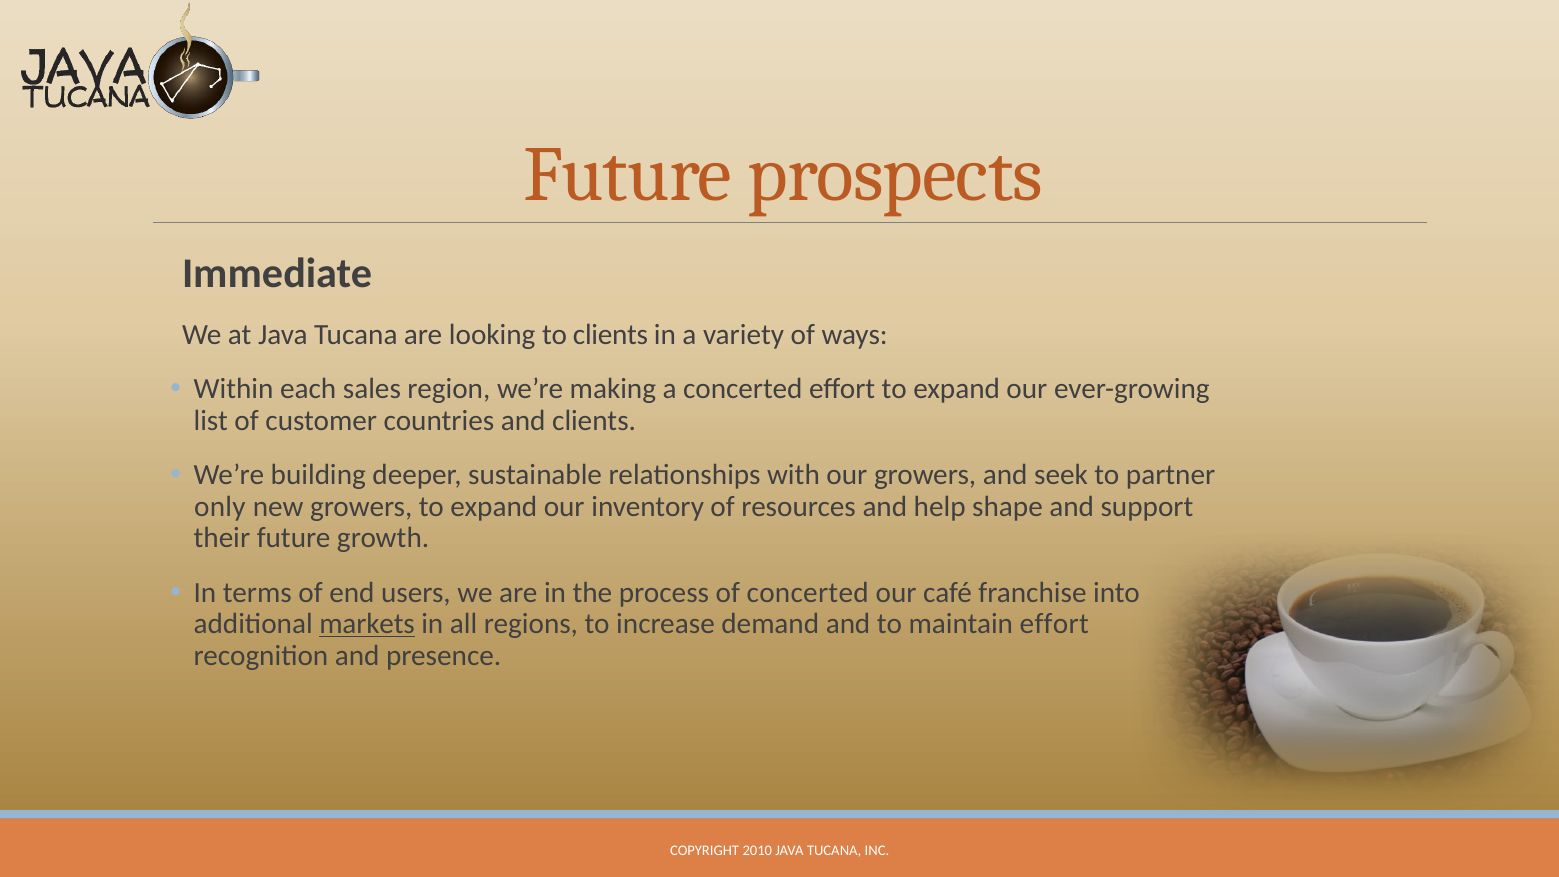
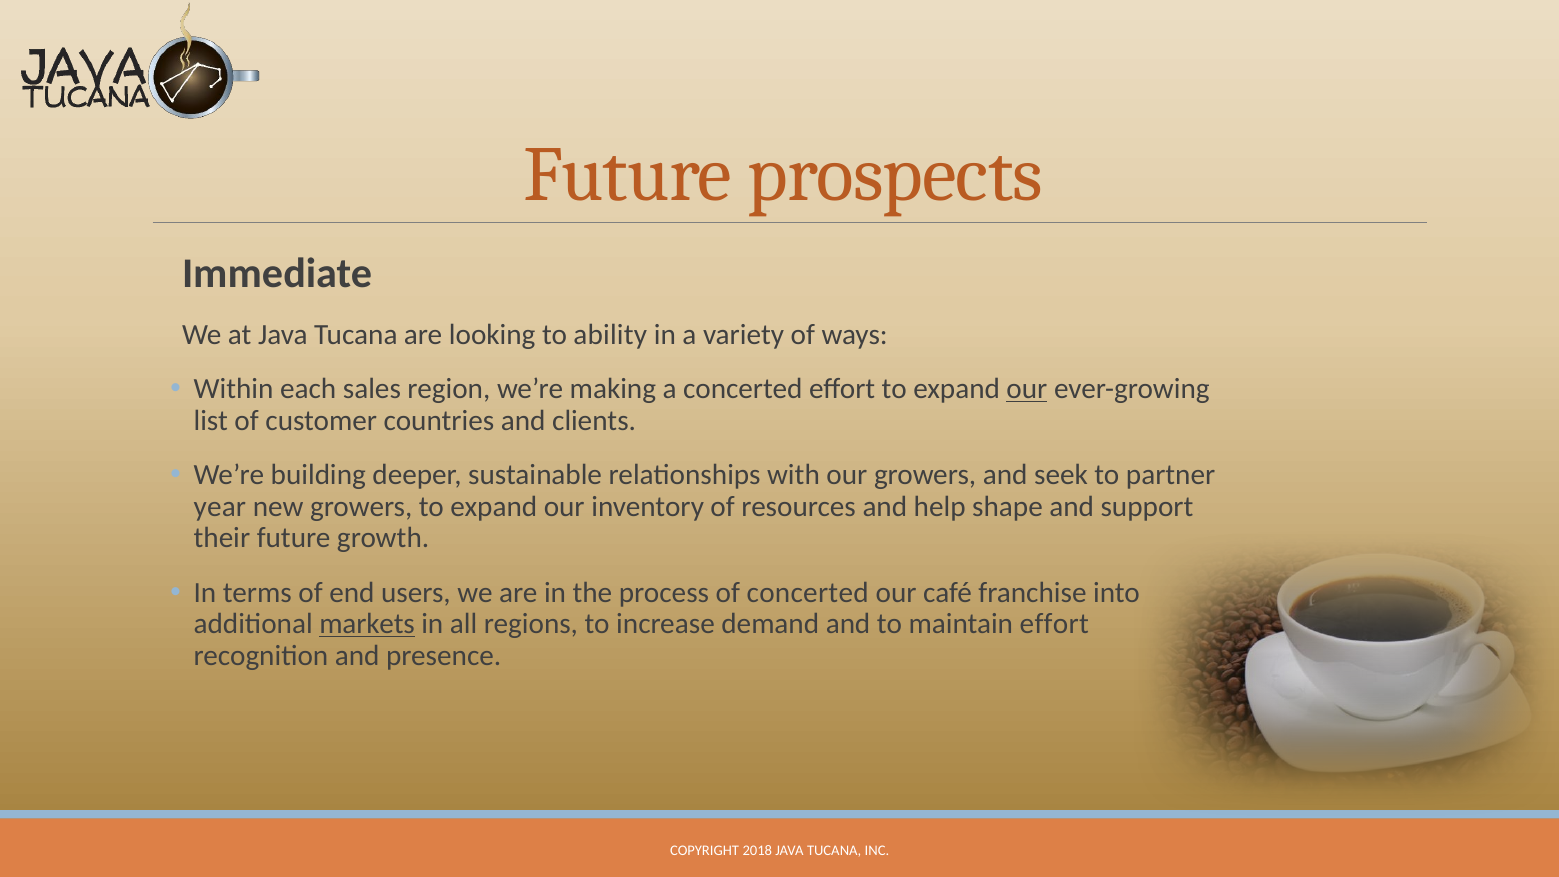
to clients: clients -> ability (610, 335)
our underline: none -> present (1027, 389)
only: only -> year (220, 506)
2010: 2010 -> 2018 (757, 850)
